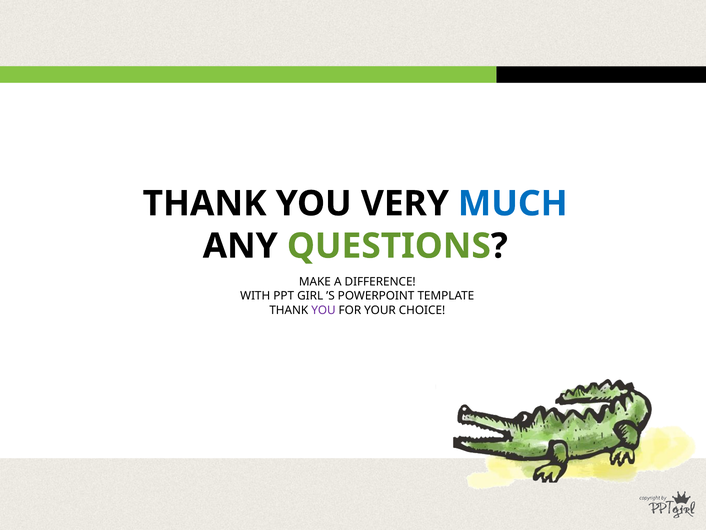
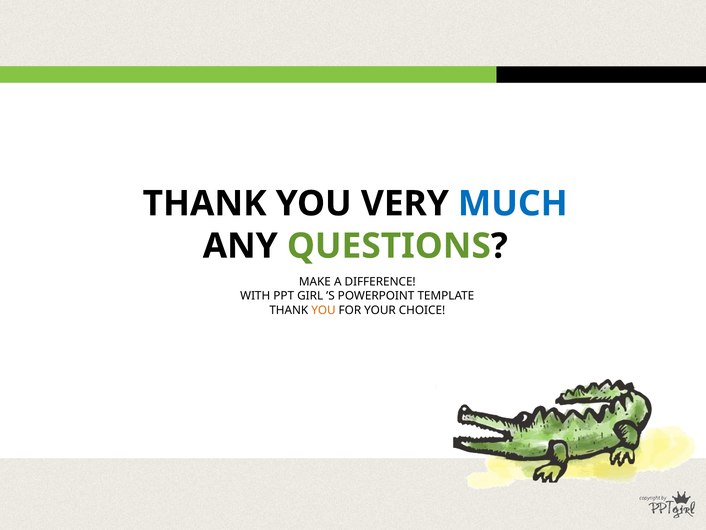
YOU colour: purple -> orange (323, 310)
